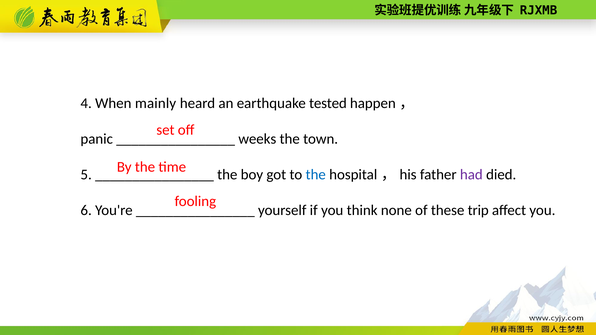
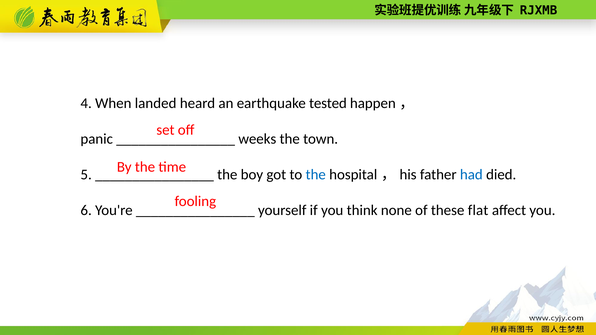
mainly: mainly -> landed (156, 103)
had colour: purple -> blue (471, 175)
trip: trip -> flat (478, 211)
